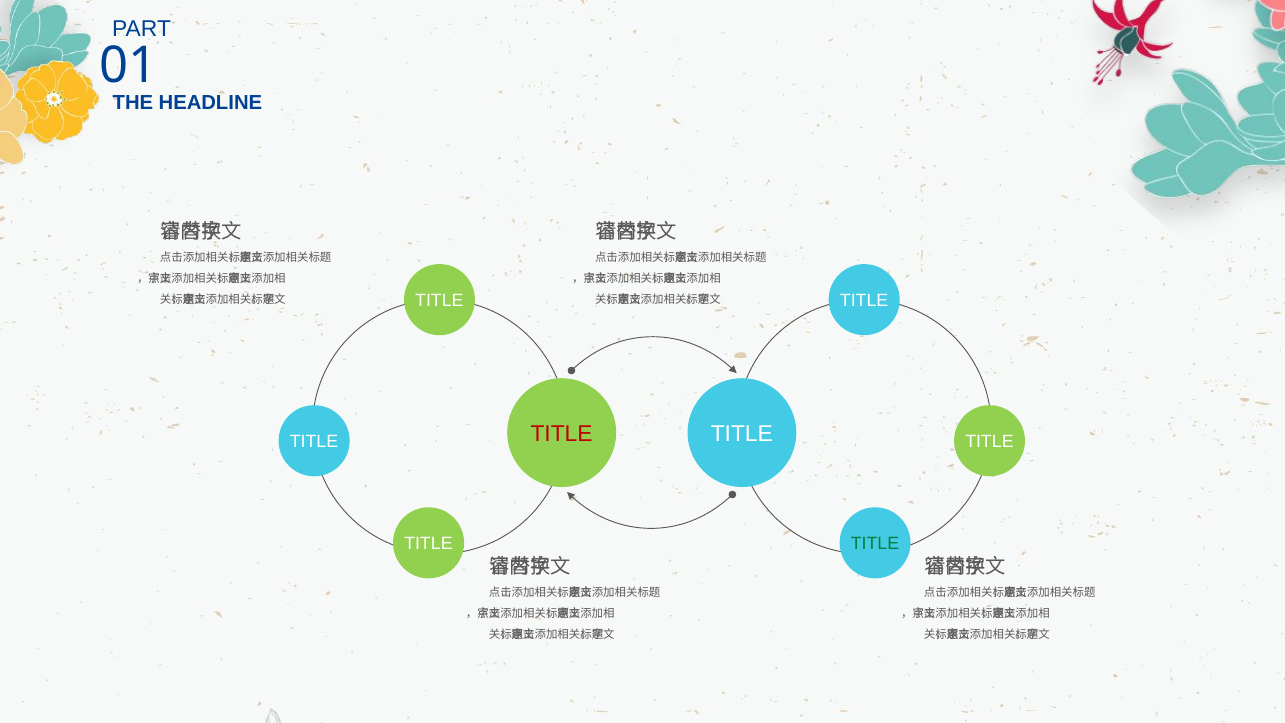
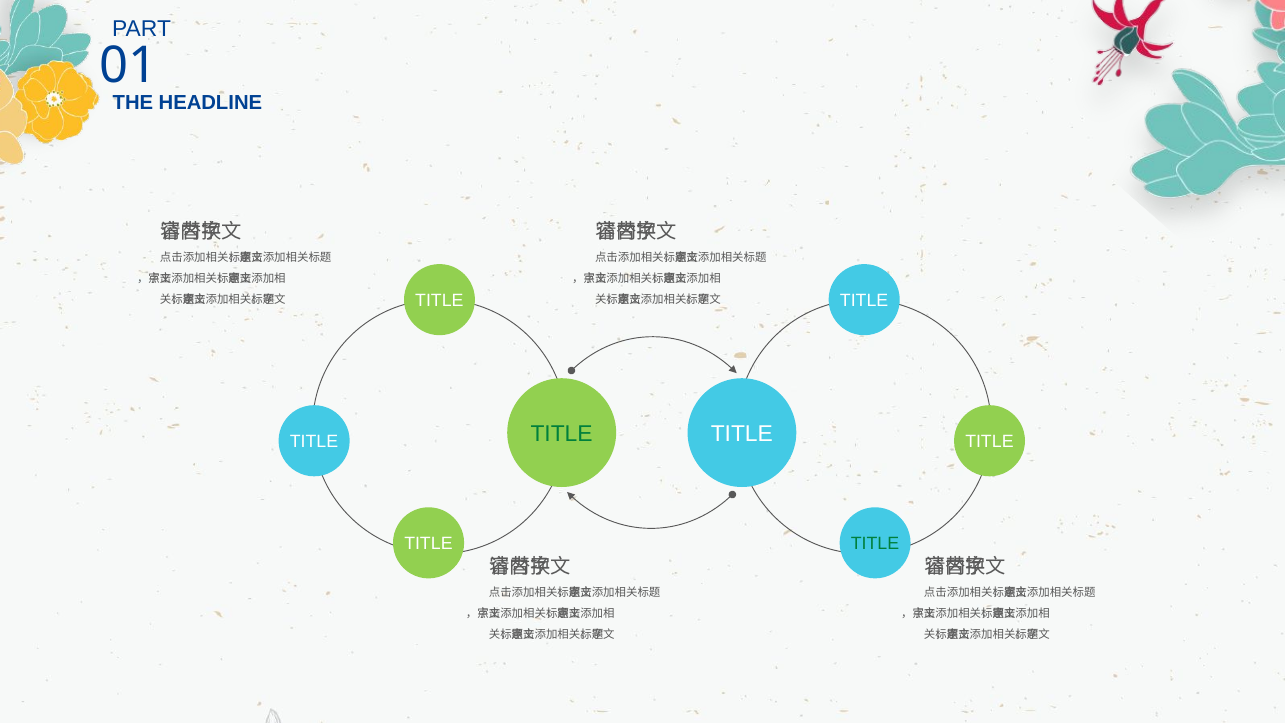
TITLE colour: red -> green (562, 434)
